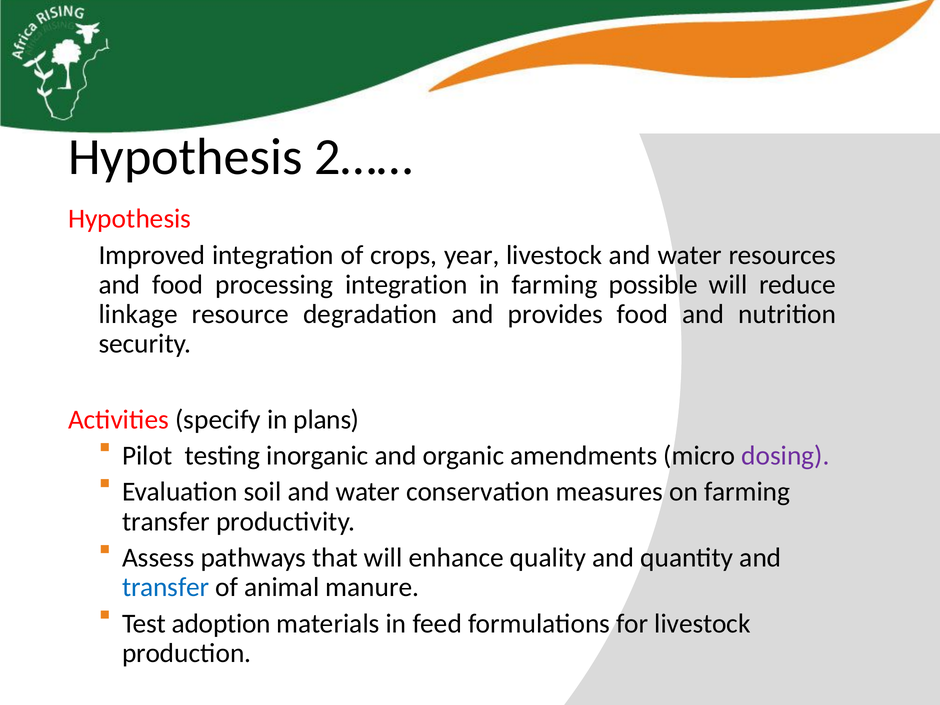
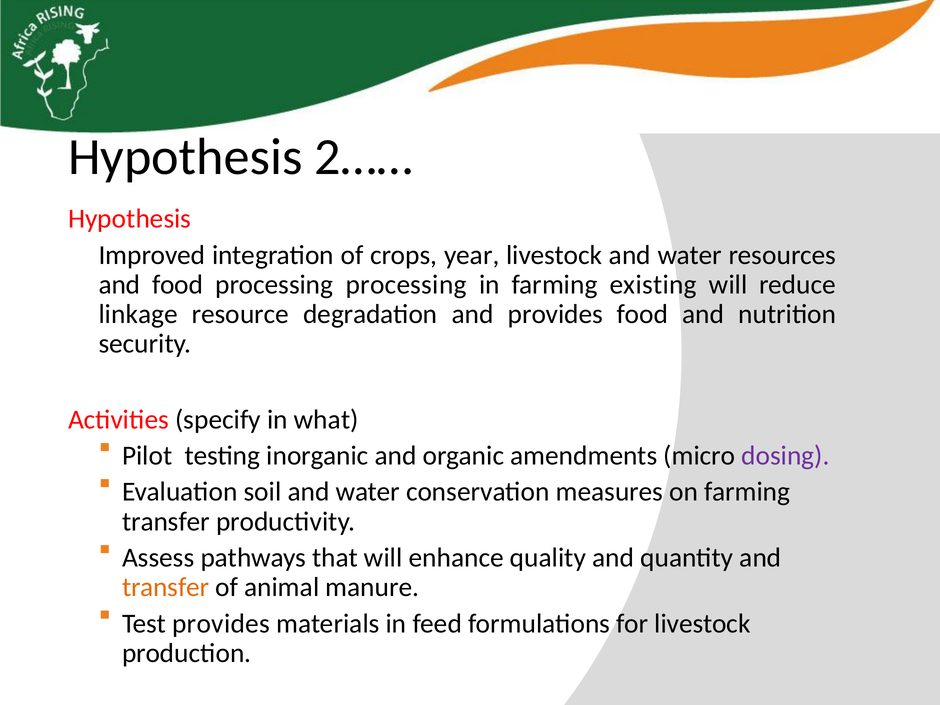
processing integration: integration -> processing (406, 285)
possible: possible -> existing (653, 285)
plans: plans -> what (326, 420)
transfer colour: blue -> orange (166, 587)
Test adoption: adoption -> provides (221, 624)
